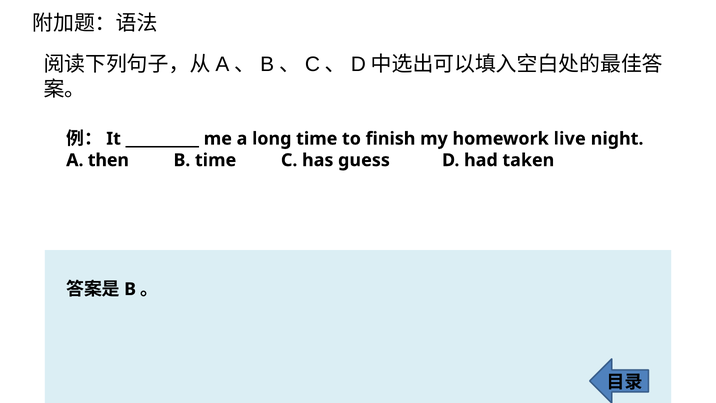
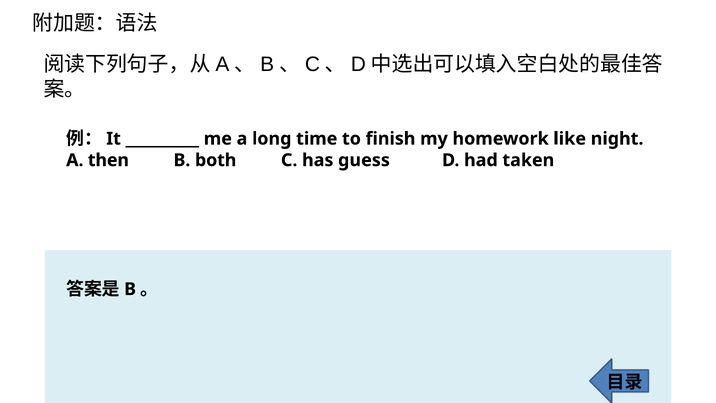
live: live -> like (570, 139)
B time: time -> both (216, 160)
